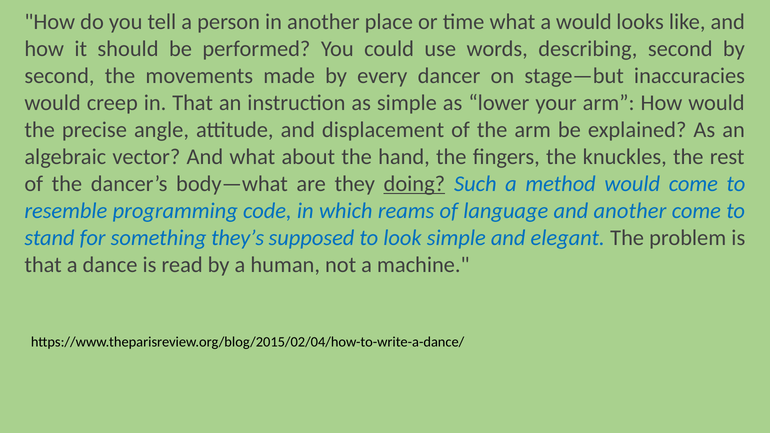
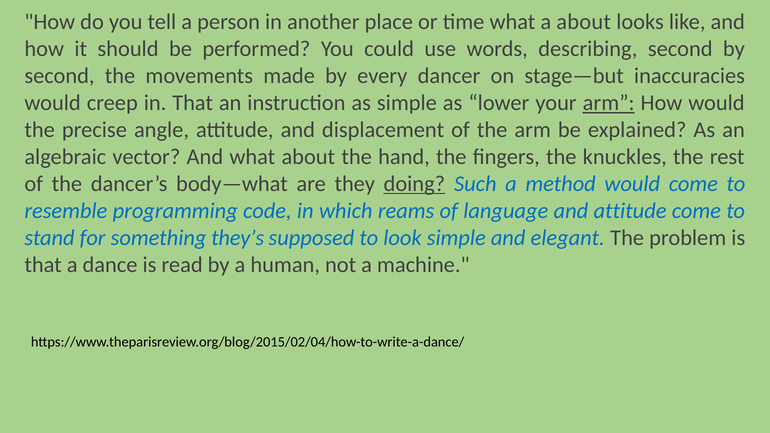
a would: would -> about (584, 22)
arm underline: none -> present (609, 103)
and another: another -> attitude (630, 211)
